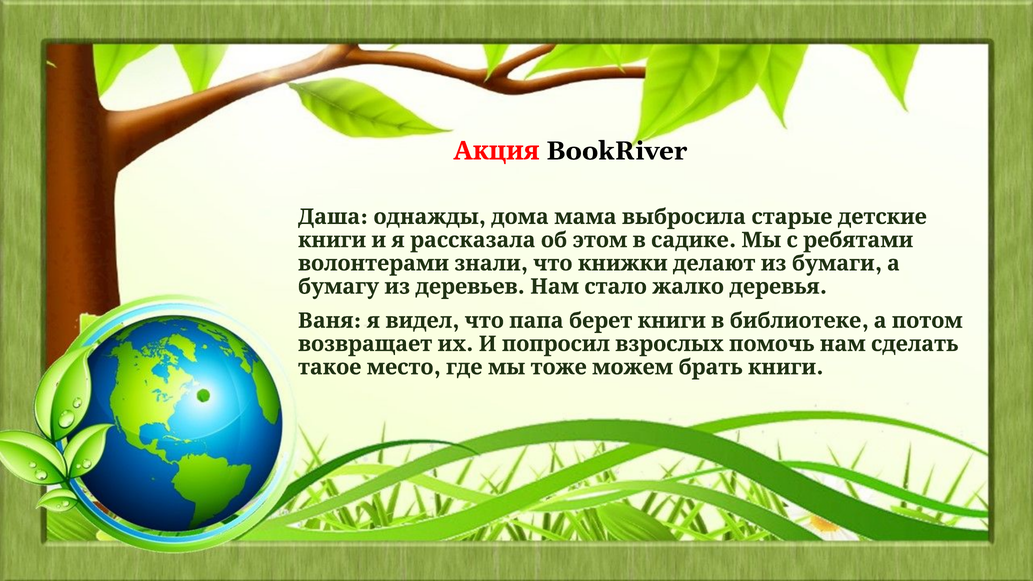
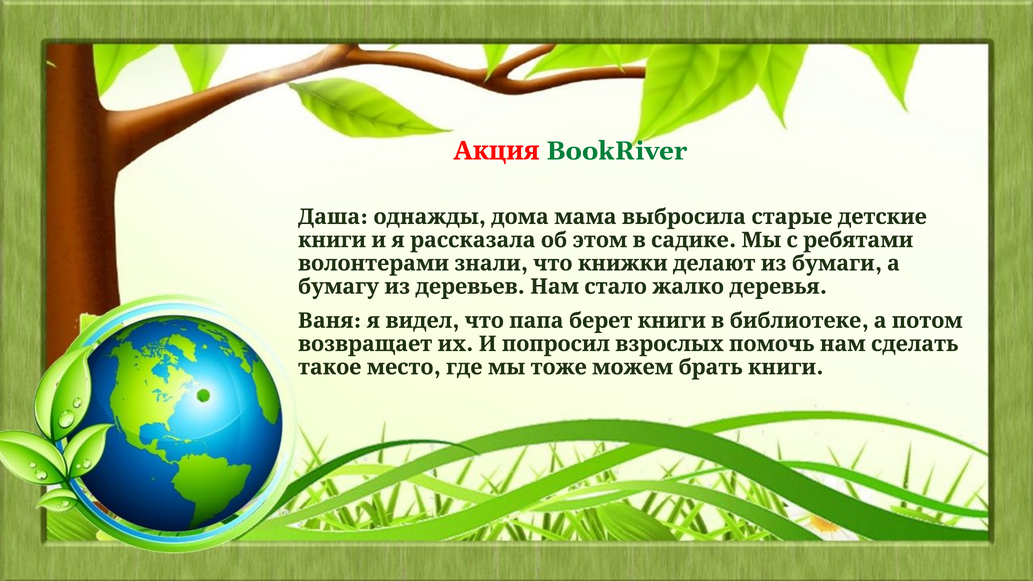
BookRiver colour: black -> green (617, 151)
